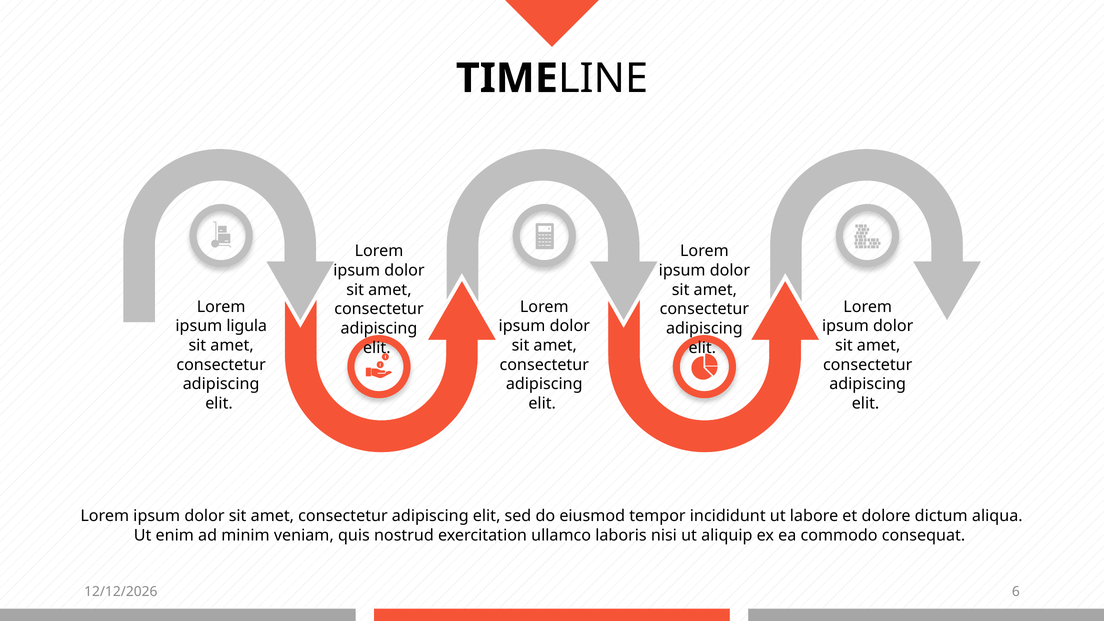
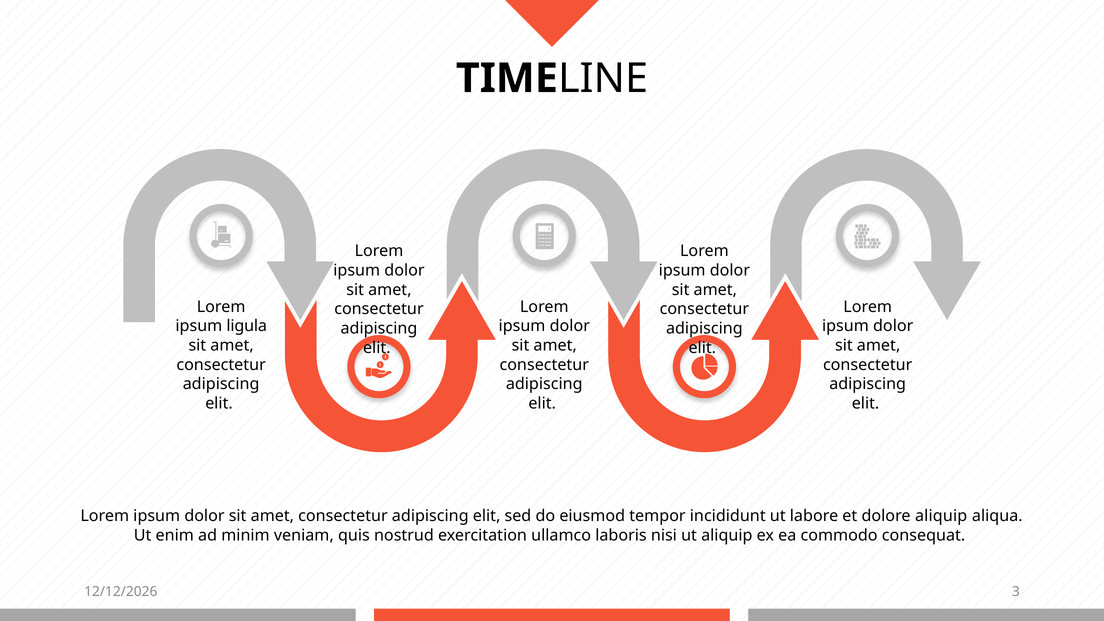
dolore dictum: dictum -> aliquip (941, 516)
6: 6 -> 3 (1016, 592)
